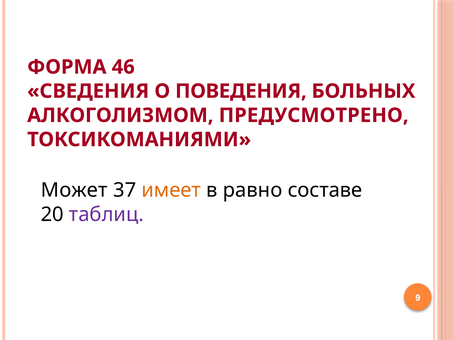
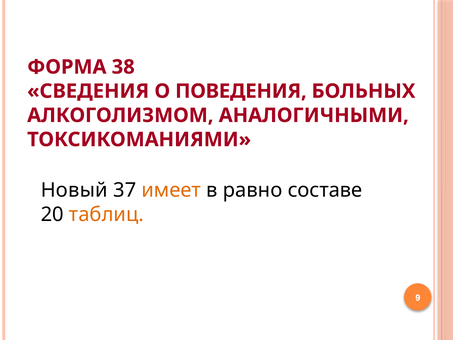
46: 46 -> 38 (123, 67)
ПРЕДУСМОТРЕНО: ПРЕДУСМОТРЕНО -> АНАЛОГИЧНЫМИ (314, 115)
Может: Может -> Новый (74, 190)
таблиц colour: purple -> orange (106, 214)
